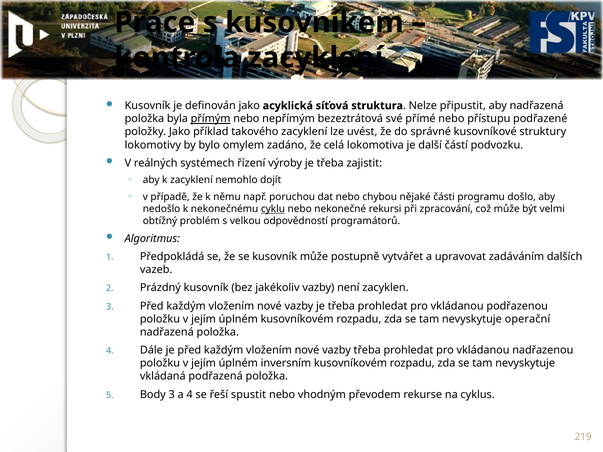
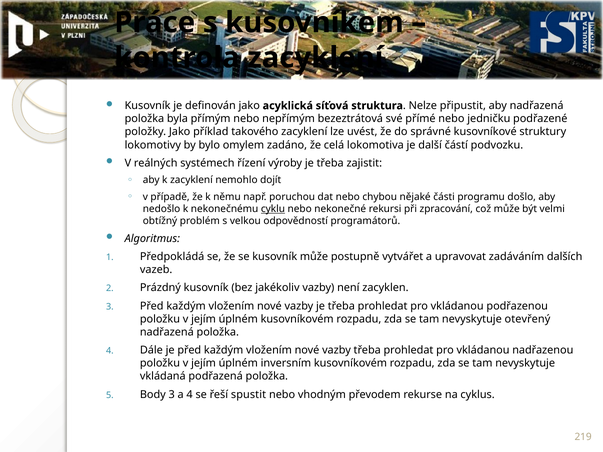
přímým underline: present -> none (211, 119)
přístupu: přístupu -> jedničku (489, 119)
operační: operační -> otevřený (527, 319)
